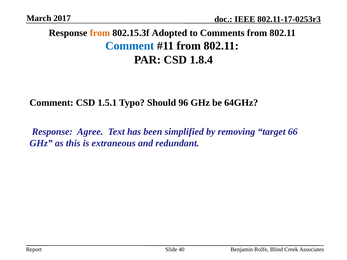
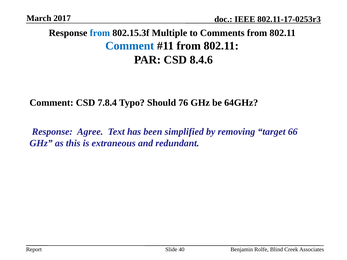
from colour: orange -> blue (100, 33)
Adopted: Adopted -> Multiple (169, 33)
1.8.4: 1.8.4 -> 8.4.6 (201, 60)
1.5.1: 1.5.1 -> 7.8.4 (107, 103)
96: 96 -> 76 (183, 103)
